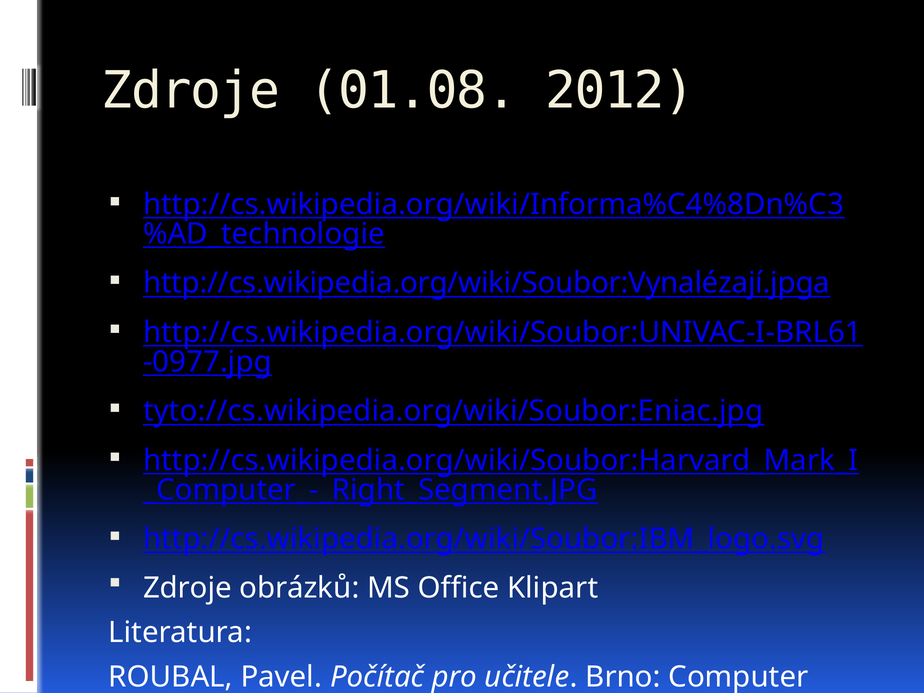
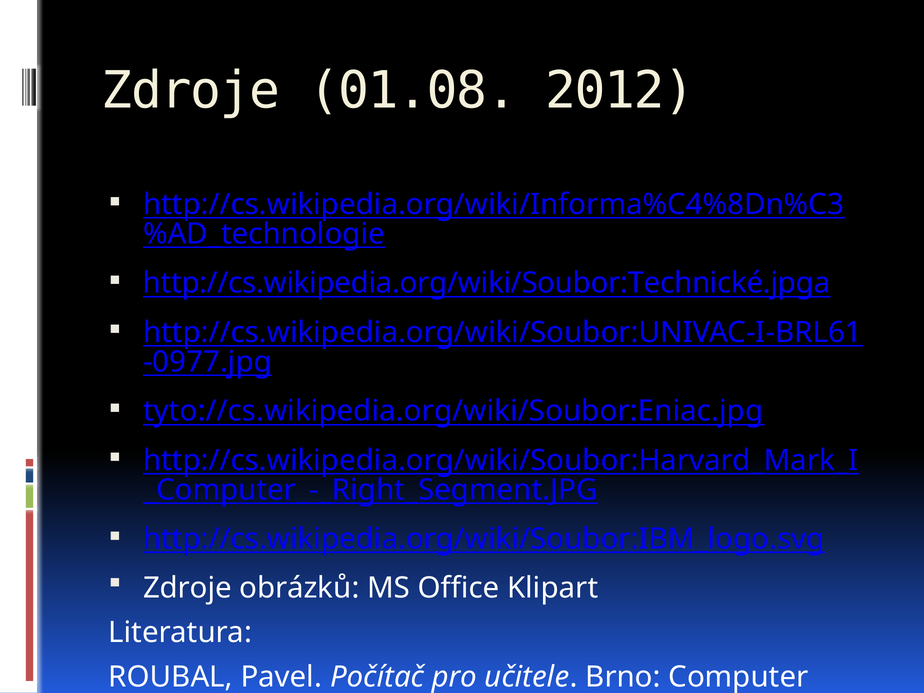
http://cs.wikipedia.org/wiki/Soubor:Vynalézají.jpga: http://cs.wikipedia.org/wiki/Soubor:Vynalézají.jpga -> http://cs.wikipedia.org/wiki/Soubor:Technické.jpga (487, 283)
